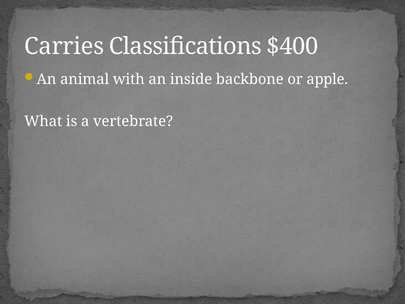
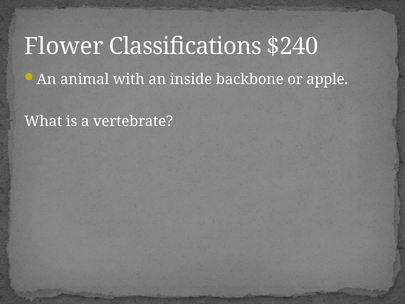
Carries: Carries -> Flower (64, 46)
$400: $400 -> $240 (292, 46)
